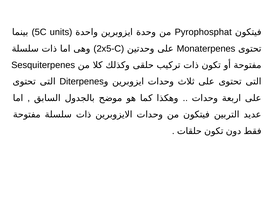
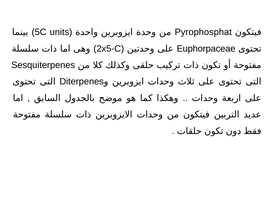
Monaterpenes: Monaterpenes -> Euphorpaceae (206, 49)
